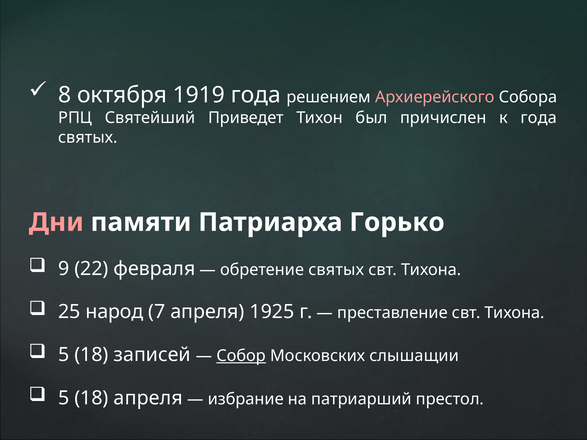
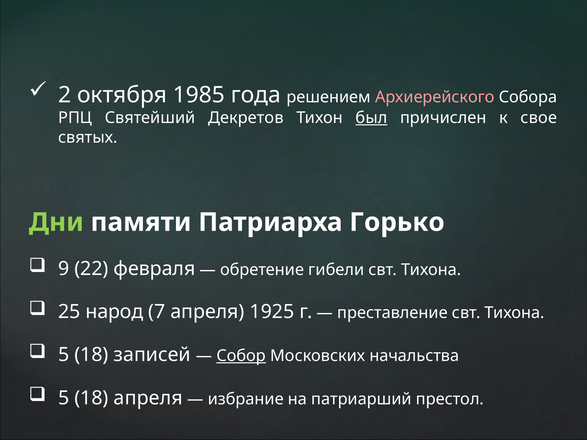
8: 8 -> 2 (65, 95)
1919: 1919 -> 1985 (199, 95)
Приведет: Приведет -> Декретов (246, 118)
был underline: none -> present (371, 118)
к года: года -> свое (539, 118)
Дни colour: pink -> light green (56, 222)
обретение святых: святых -> гибели (336, 270)
слышащии: слышащии -> начальства (414, 356)
